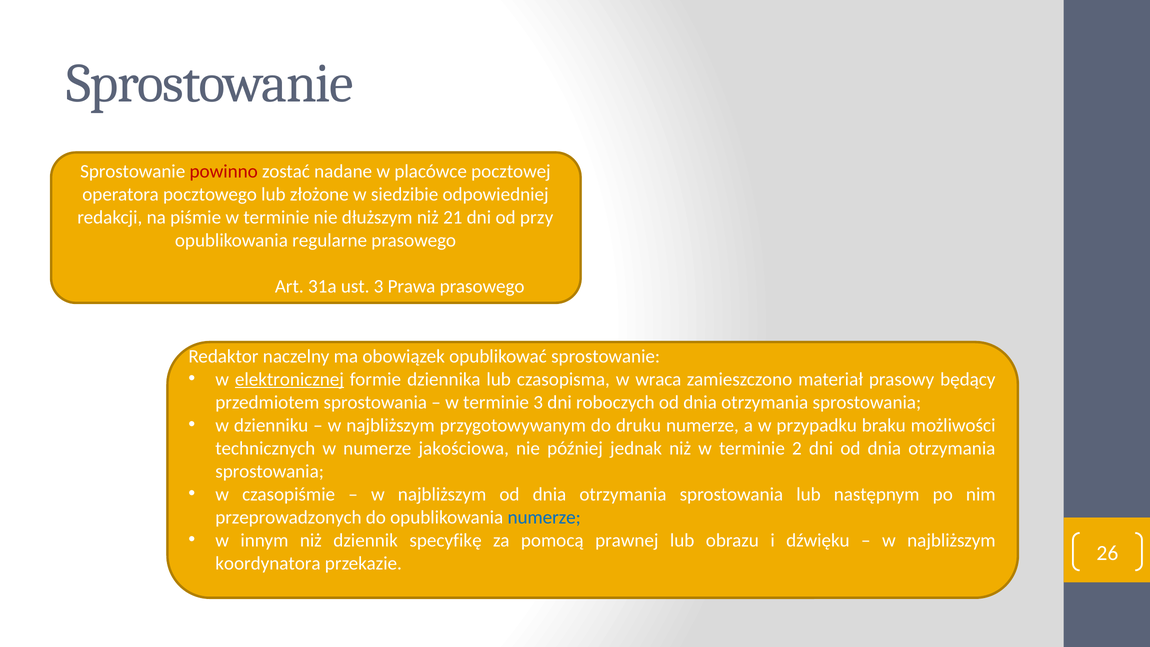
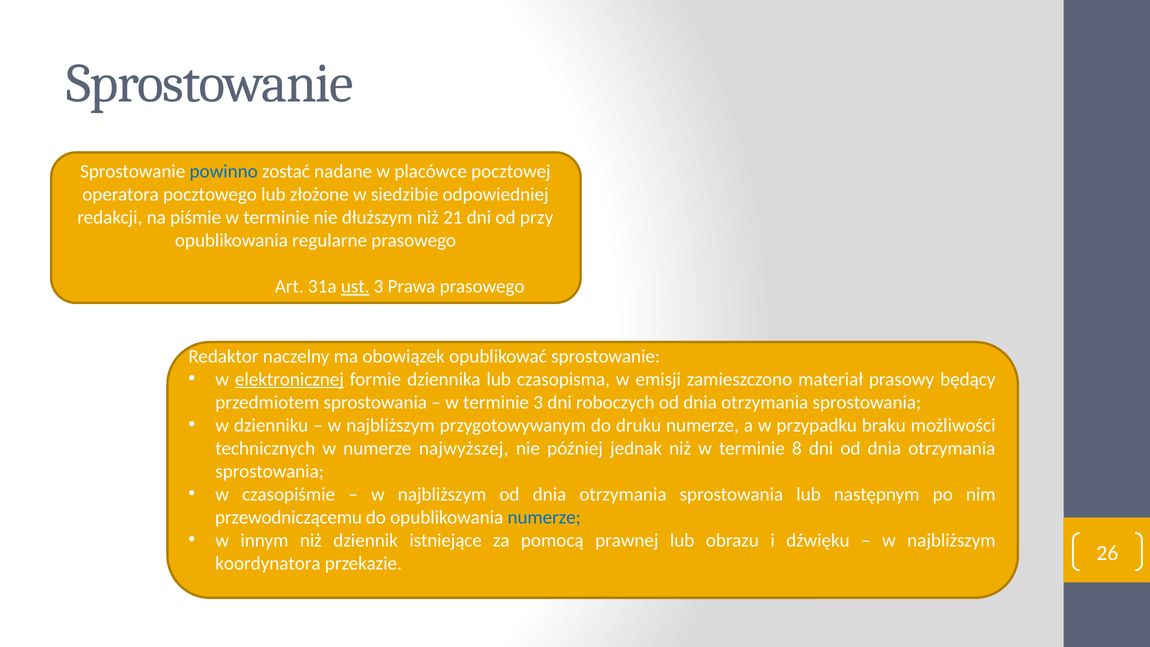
powinno colour: red -> blue (224, 171)
ust underline: none -> present (355, 286)
wraca: wraca -> emisji (658, 379)
jakościowa: jakościowa -> najwyższej (464, 448)
2: 2 -> 8 (797, 448)
przeprowadzonych: przeprowadzonych -> przewodniczącemu (289, 517)
specyfikę: specyfikę -> istniejące (446, 540)
